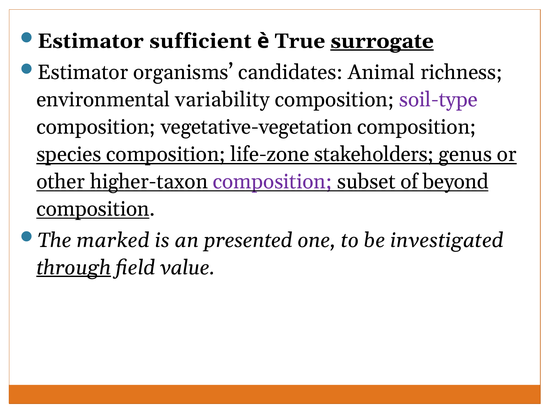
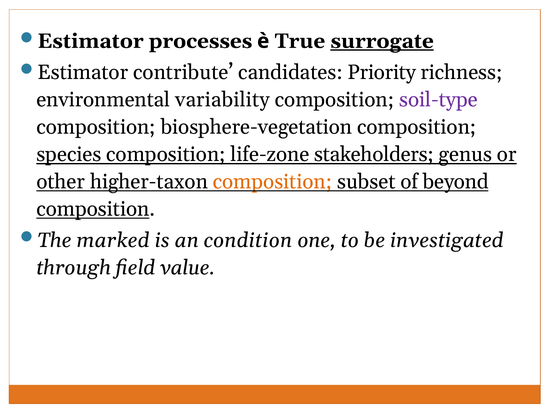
sufficient: sufficient -> processes (201, 41)
organisms: organisms -> contribute (183, 72)
Animal: Animal -> Priority (382, 72)
vegetative-vegetation: vegetative-vegetation -> biosphere-vegetation (256, 127)
composition colour: purple -> orange (272, 181)
presented: presented -> condition (248, 240)
through underline: present -> none (74, 267)
